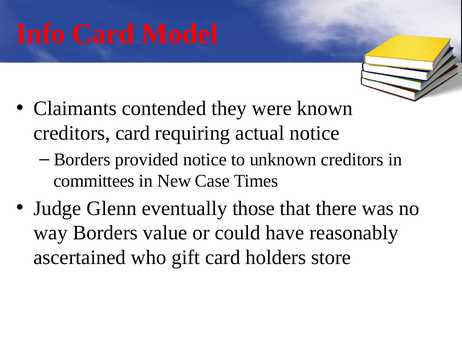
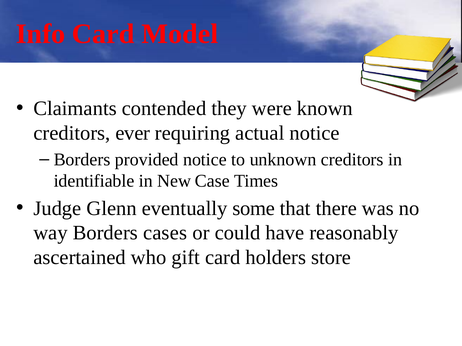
creditors card: card -> ever (133, 133)
committees: committees -> identifiable (94, 181)
those: those -> some (254, 209)
value: value -> cases (165, 233)
